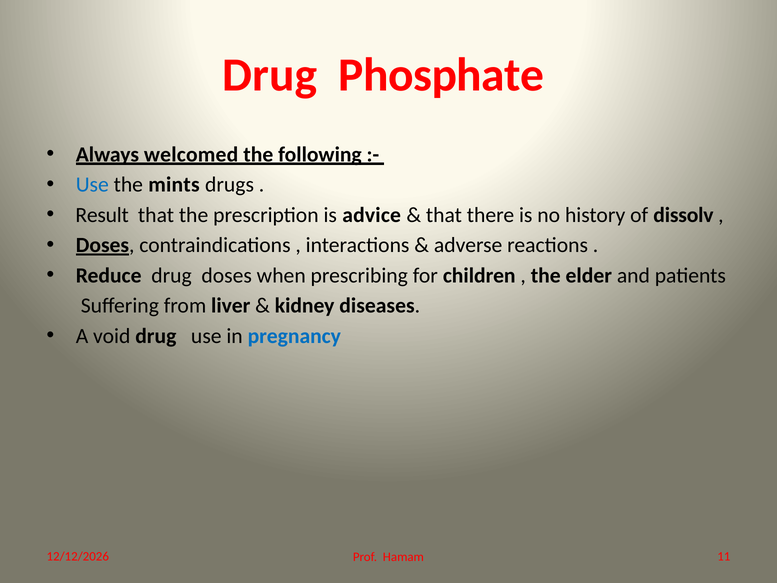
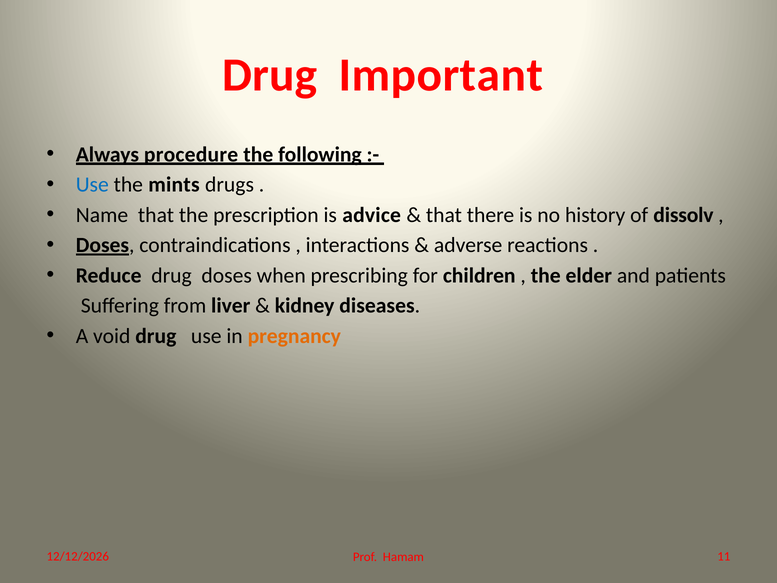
Phosphate: Phosphate -> Important (441, 75)
welcomed: welcomed -> procedure (191, 154)
Result: Result -> Name (102, 215)
pregnancy colour: blue -> orange (294, 336)
